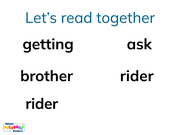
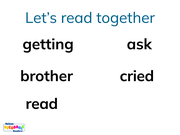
brother rider: rider -> cried (137, 76)
rider: rider -> read (42, 104)
